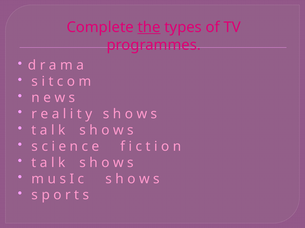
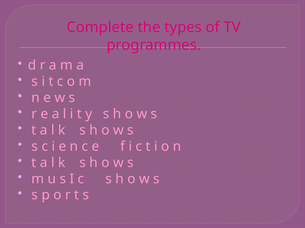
the underline: present -> none (149, 27)
